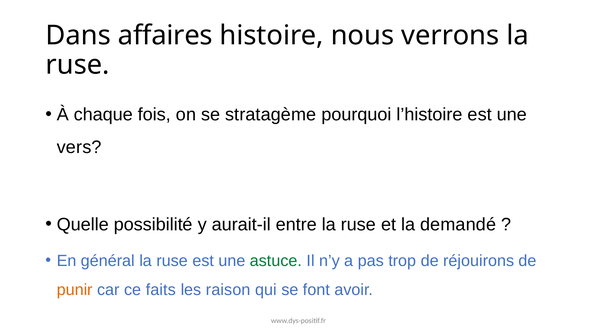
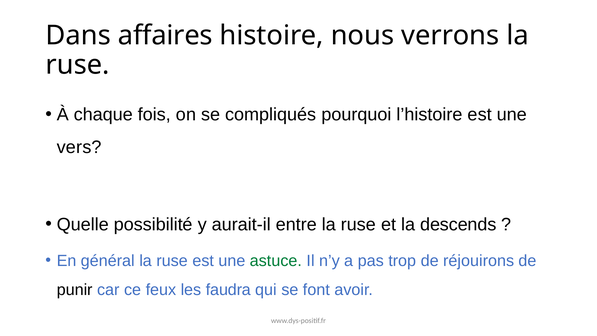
stratagème: stratagème -> compliqués (271, 115)
demandé: demandé -> descends (458, 224)
punir colour: orange -> black (75, 290)
faits: faits -> feux (161, 290)
raison: raison -> faudra (228, 290)
